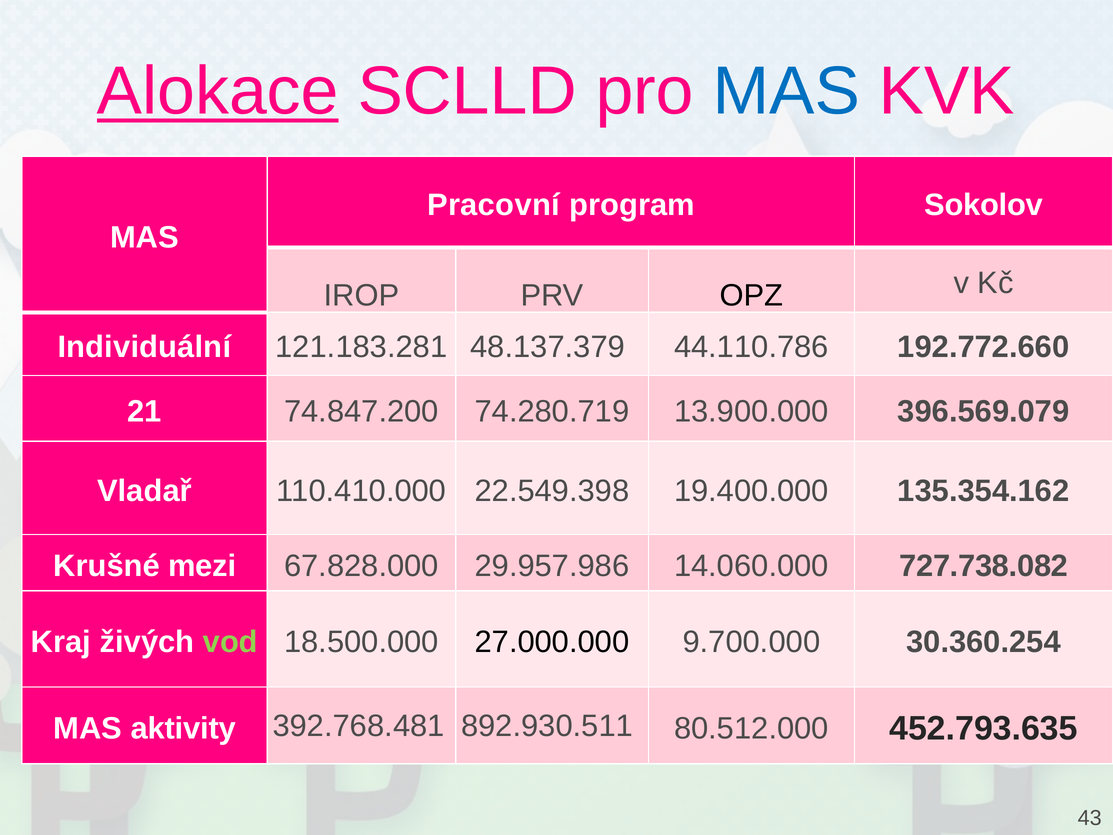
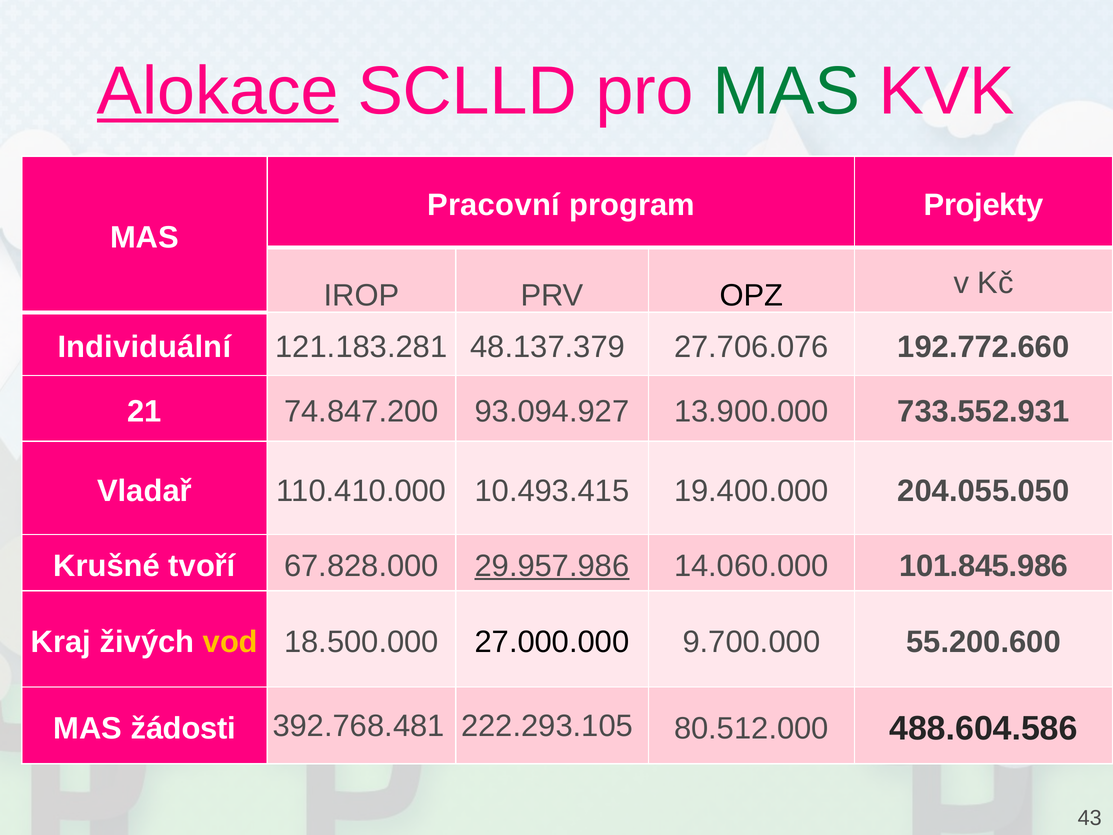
MAS colour: blue -> green (786, 91)
Sokolov: Sokolov -> Projekty (984, 205)
44.110.786: 44.110.786 -> 27.706.076 (751, 347)
74.280.719: 74.280.719 -> 93.094.927 (552, 411)
396.569.079: 396.569.079 -> 733.552.931 (983, 411)
22.549.398: 22.549.398 -> 10.493.415 (552, 491)
135.354.162: 135.354.162 -> 204.055.050 (983, 491)
mezi: mezi -> tvoří (202, 566)
29.957.986 underline: none -> present (552, 566)
727.738.082: 727.738.082 -> 101.845.986 (984, 566)
vod colour: light green -> yellow (230, 642)
30.360.254: 30.360.254 -> 55.200.600 (983, 642)
aktivity: aktivity -> žádosti (183, 728)
892.930.511: 892.930.511 -> 222.293.105 (547, 726)
452.793.635: 452.793.635 -> 488.604.586 (983, 729)
